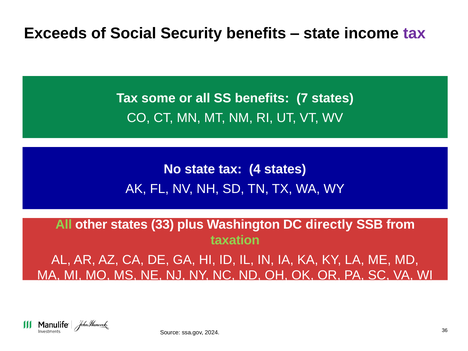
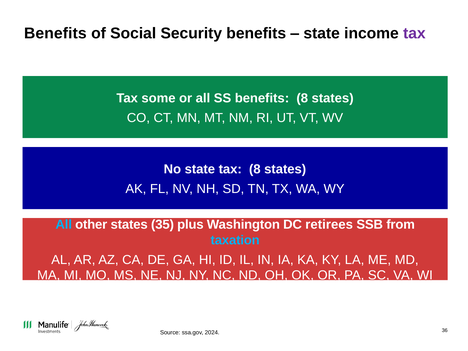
Exceeds: Exceeds -> Benefits (55, 33)
benefits 7: 7 -> 8 (302, 98)
tax 4: 4 -> 8 (255, 169)
All colour: light green -> light blue (64, 225)
33: 33 -> 35 (162, 225)
directly: directly -> retirees (329, 225)
taxation colour: light green -> light blue (235, 240)
